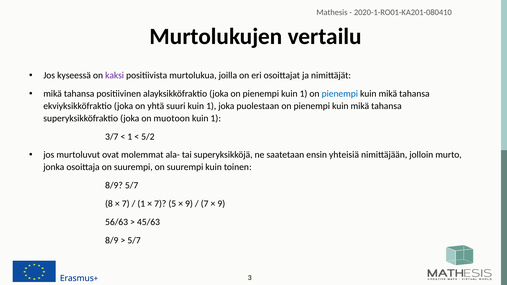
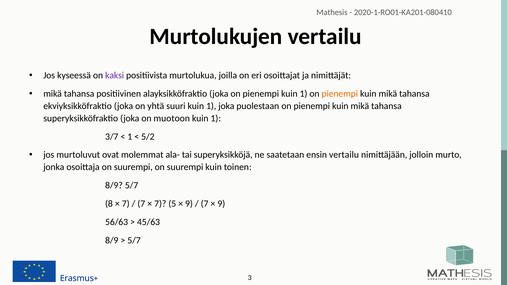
pienempi colour: blue -> orange (340, 94)
ensin yhteisiä: yhteisiä -> vertailu (344, 155)
1: 1 -> 7 (141, 204)
